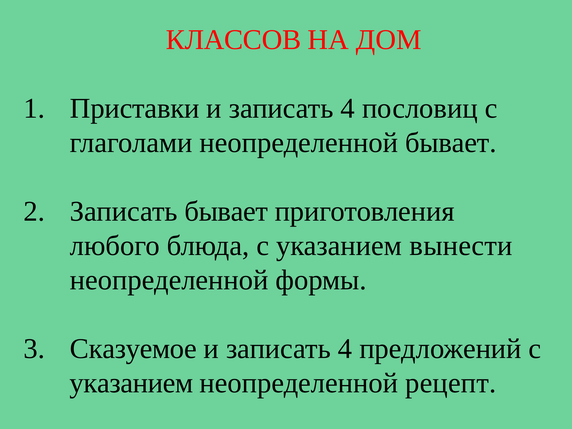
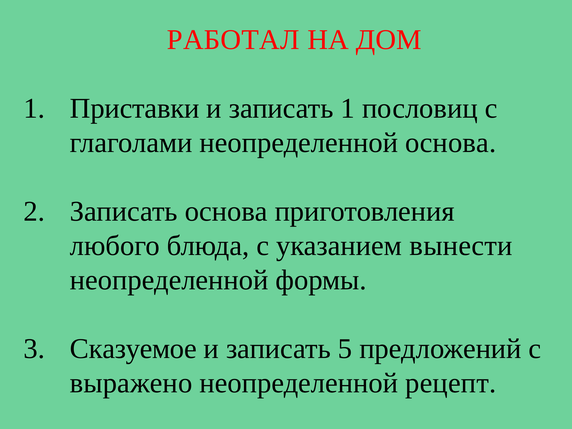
КЛАССОВ: КЛАССОВ -> РАБОТАЛ (233, 40)
4: 4 -> 1 (348, 108)
неопределенной бывает: бывает -> основа (451, 143)
Записать бывает: бывает -> основа (226, 211)
4: 4 -> 5 (345, 349)
указанием: указанием -> выражено (131, 383)
